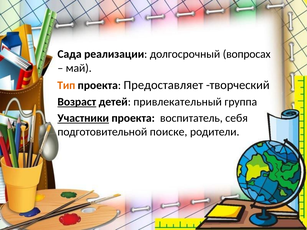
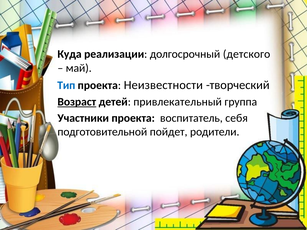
Сада: Сада -> Куда (70, 54)
вопросах: вопросах -> детского (247, 54)
Тип colour: orange -> blue (66, 85)
Предоставляет: Предоставляет -> Неизвестности (163, 85)
Участники underline: present -> none (83, 118)
поиске: поиске -> пойдет (169, 132)
